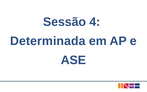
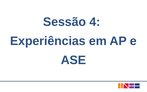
Determinada: Determinada -> Experiências (48, 41)
